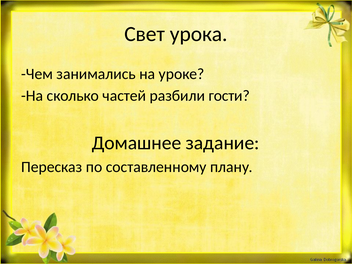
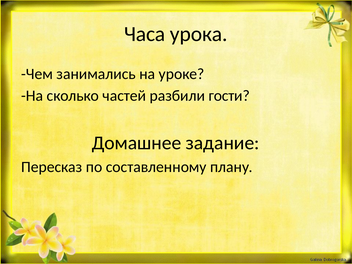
Свет: Свет -> Часа (145, 34)
